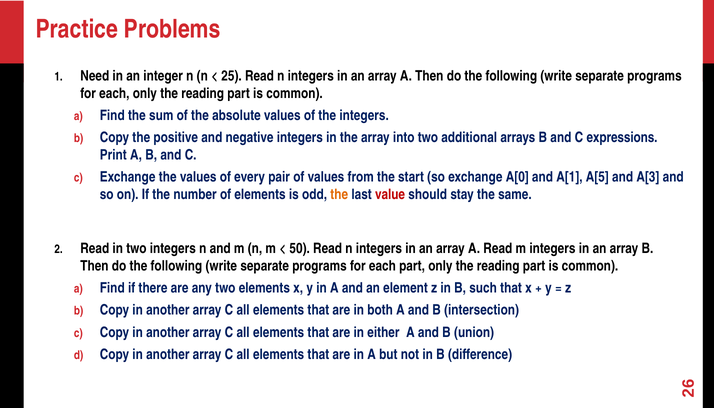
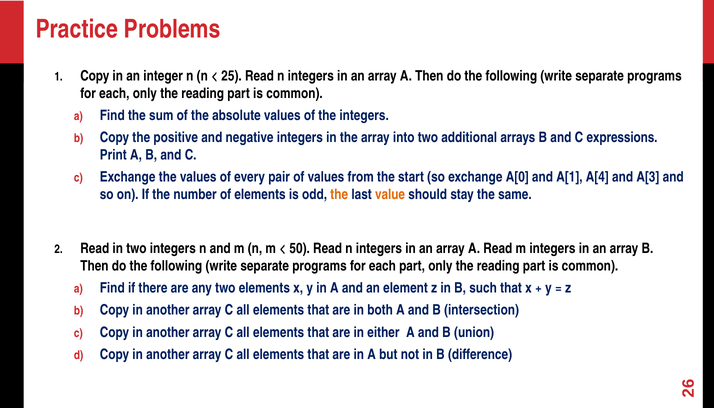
Need: Need -> Copy (95, 76)
A[5: A[5 -> A[4 (597, 177)
value colour: red -> orange (390, 194)
